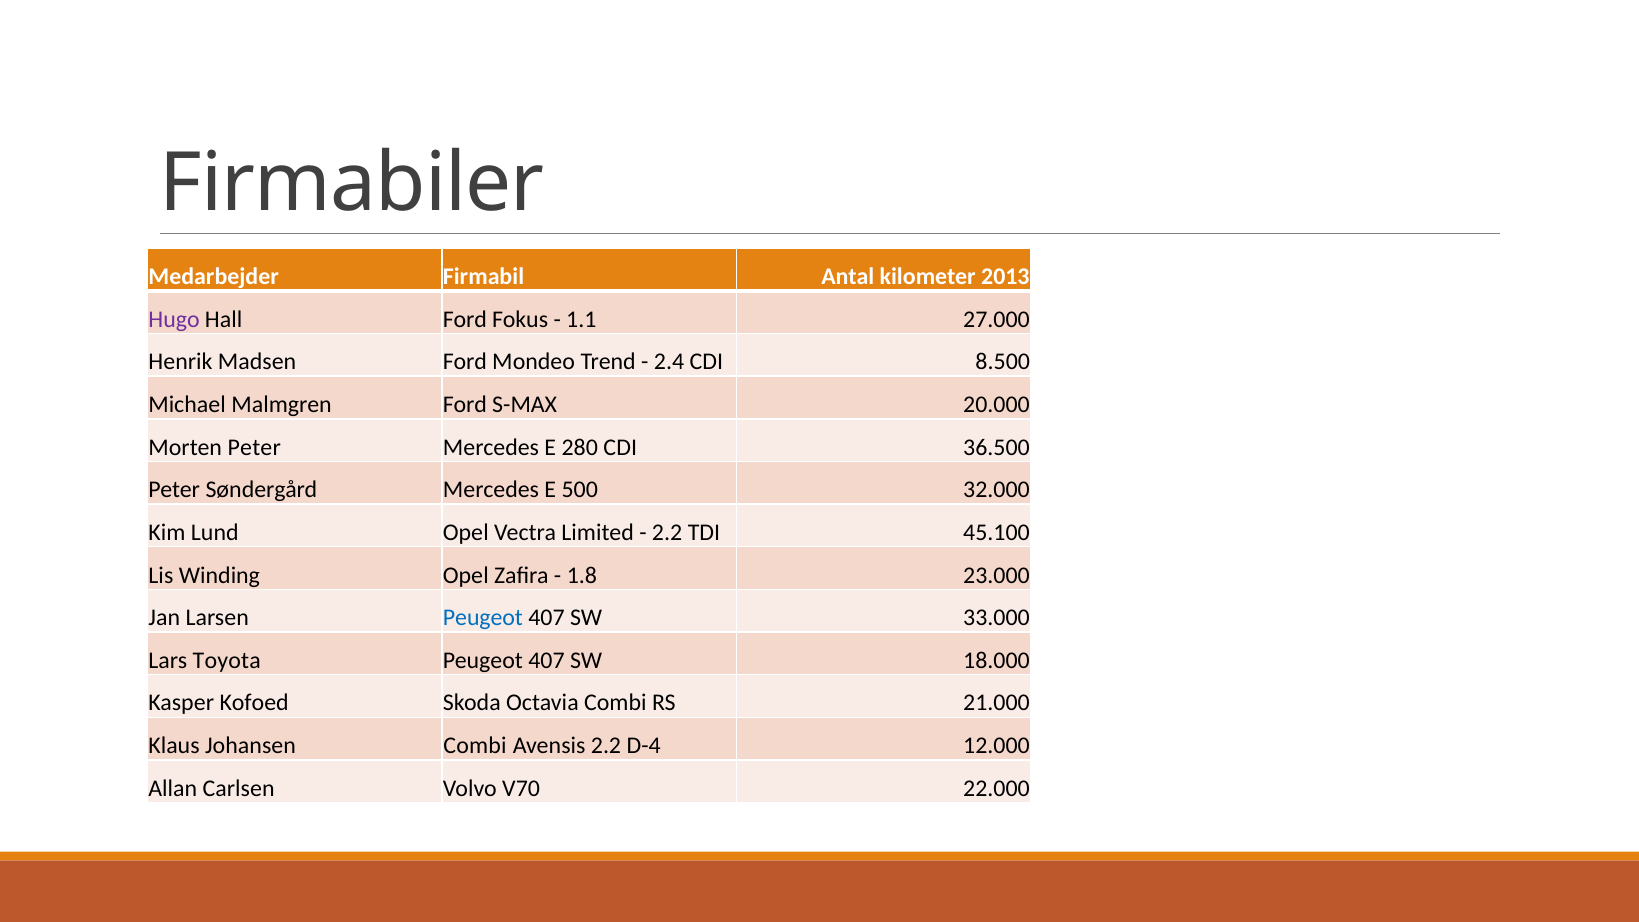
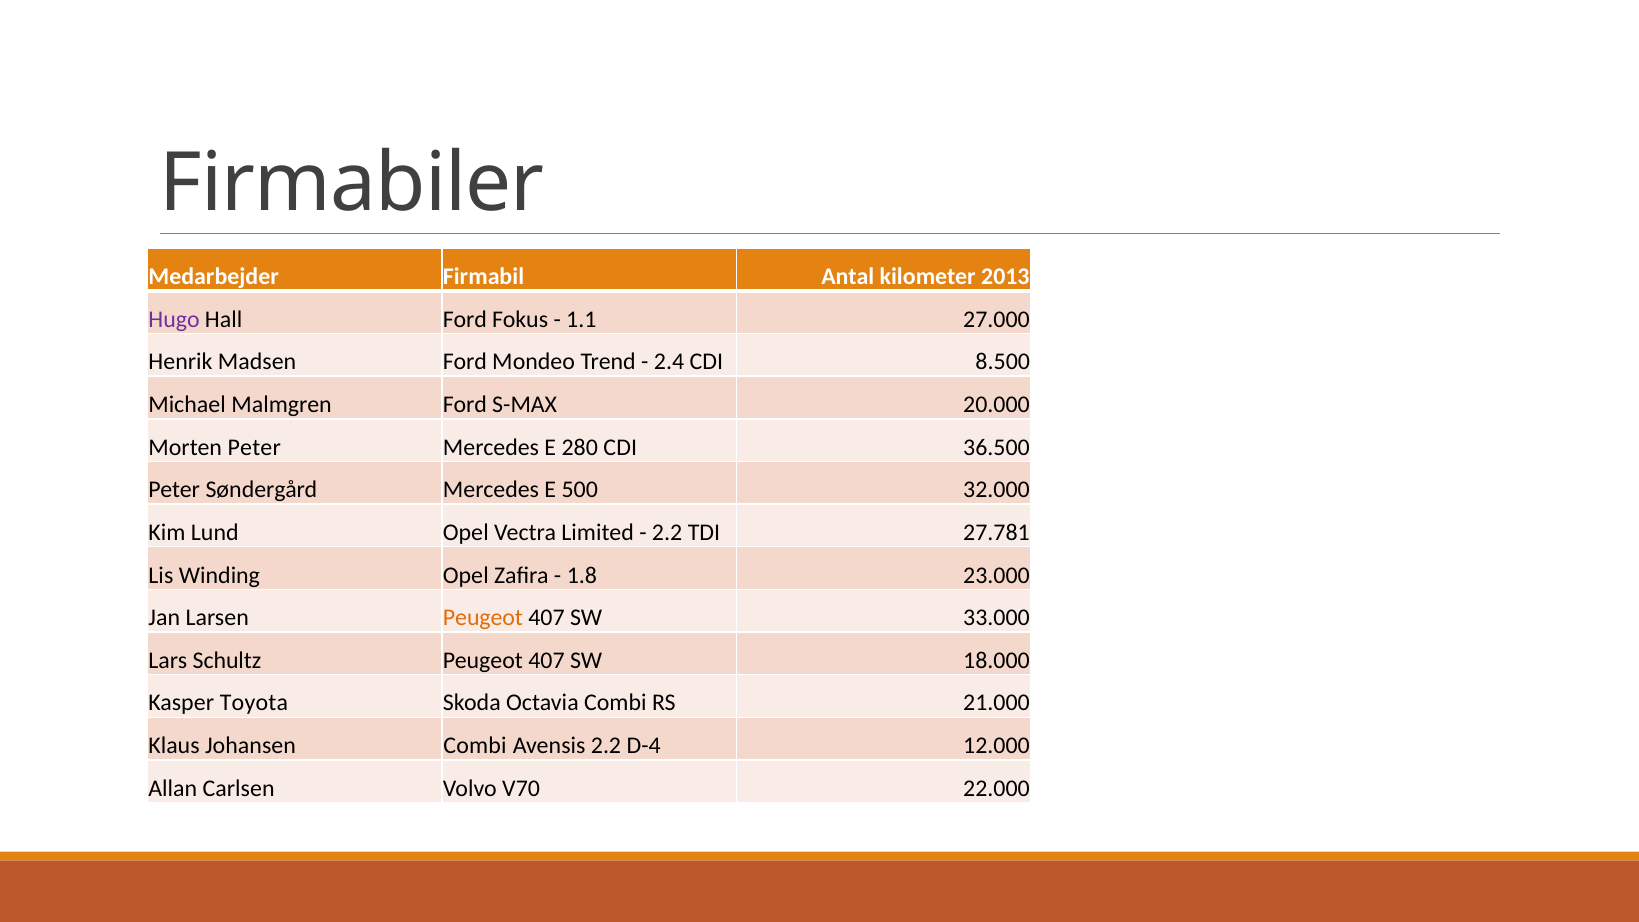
45.100: 45.100 -> 27.781 (996, 532)
Peugeot colour: blue -> orange (483, 618)
Toyota: Toyota -> Schultz (227, 660)
Kofoed: Kofoed -> Toyota (254, 703)
